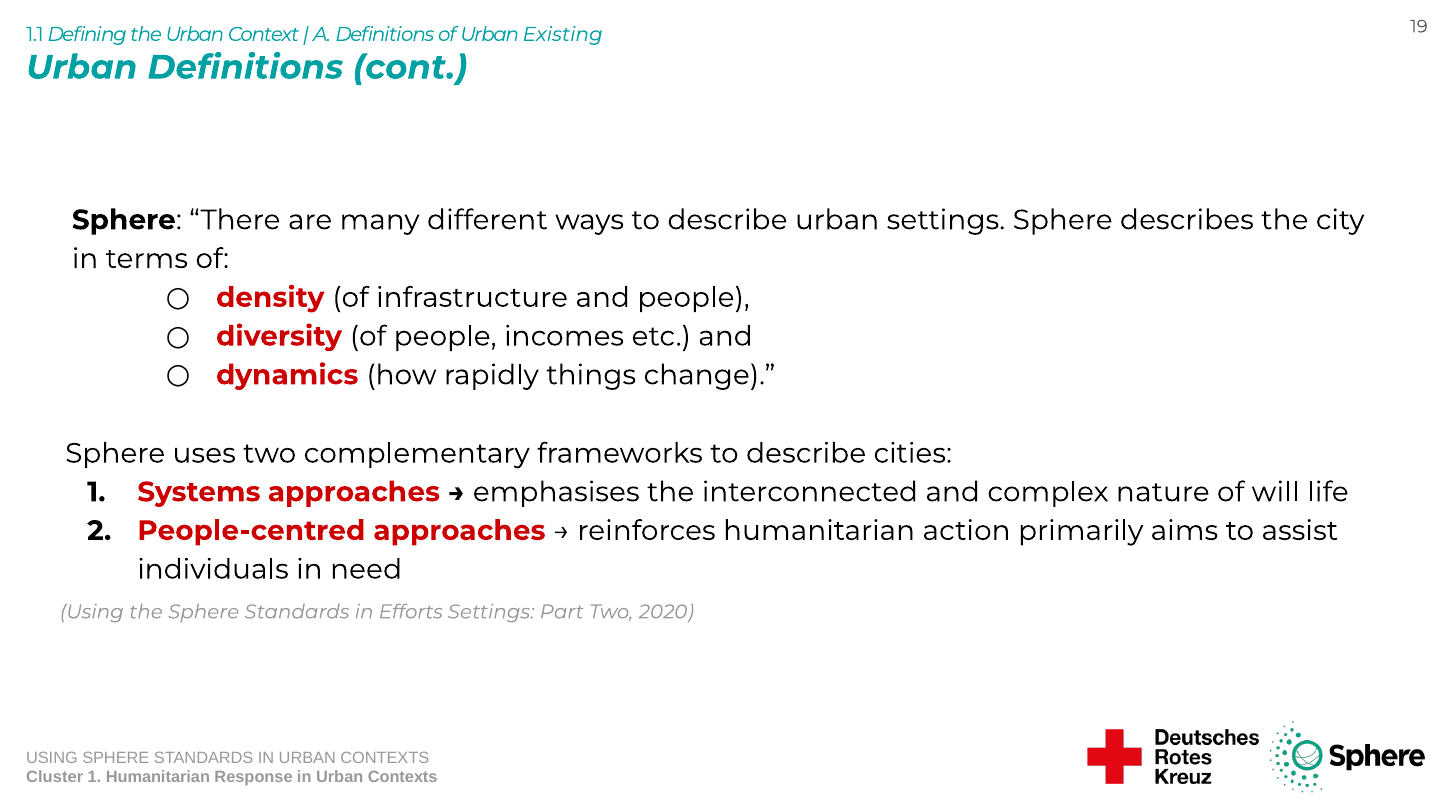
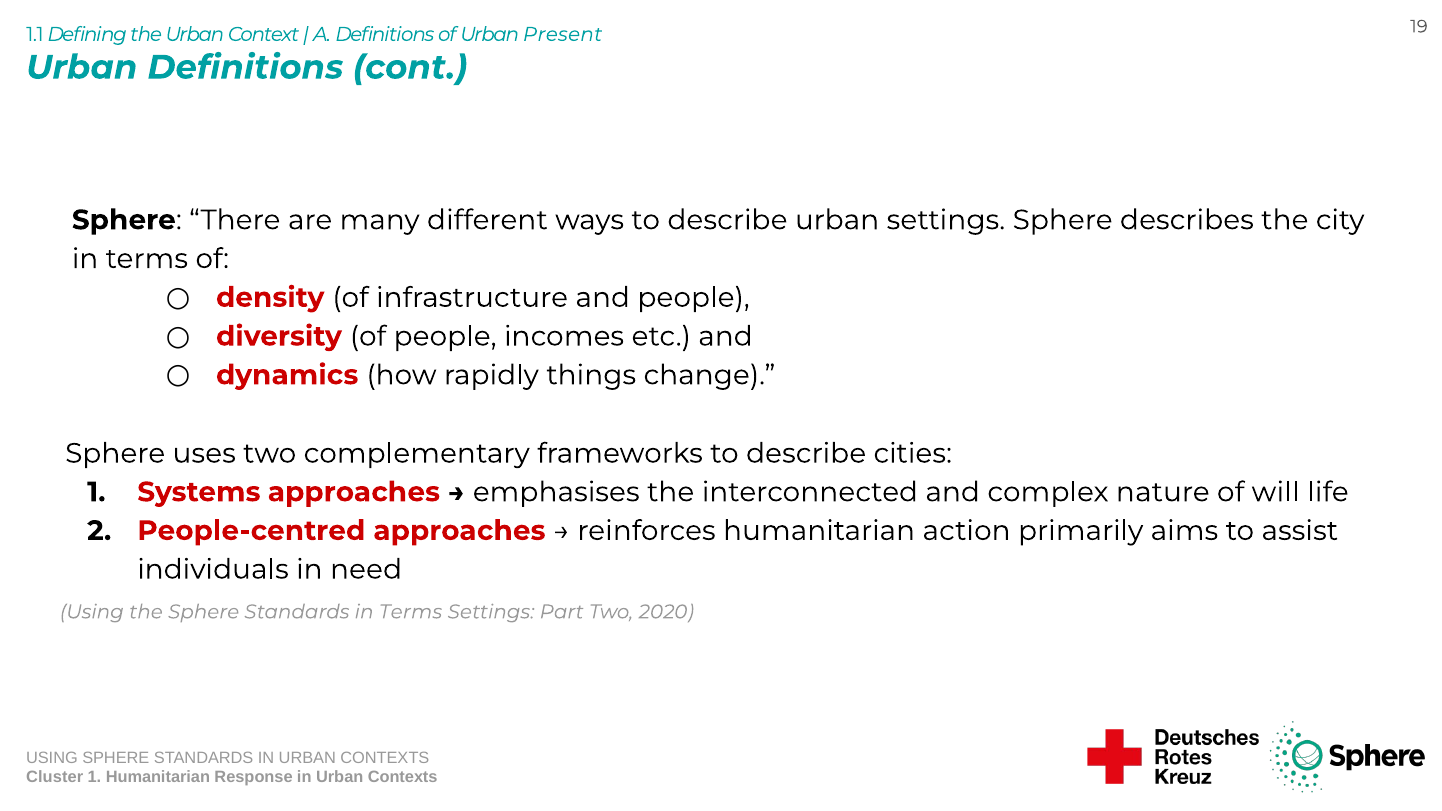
Existing: Existing -> Present (563, 34)
Standards in Efforts: Efforts -> Terms (411, 612)
